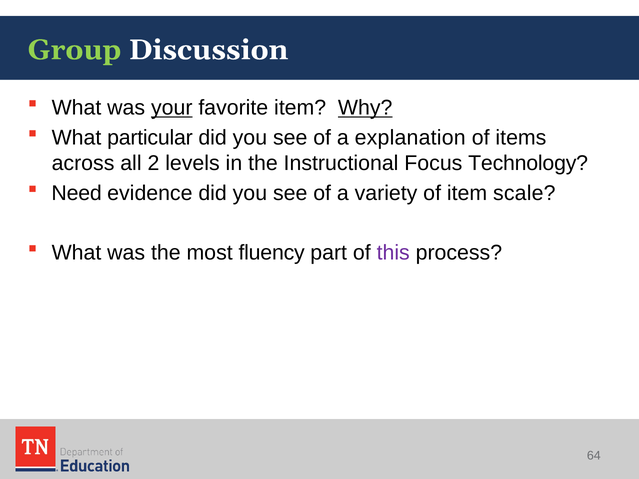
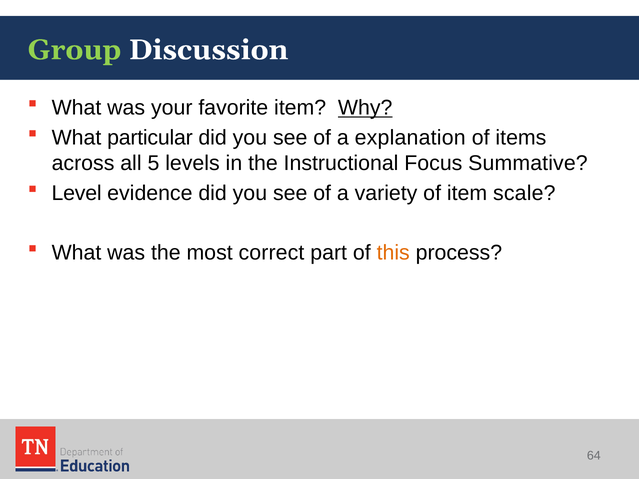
your underline: present -> none (172, 108)
2: 2 -> 5 (153, 163)
Technology: Technology -> Summative (528, 163)
Need: Need -> Level (77, 193)
fluency: fluency -> correct (271, 253)
this colour: purple -> orange (393, 253)
